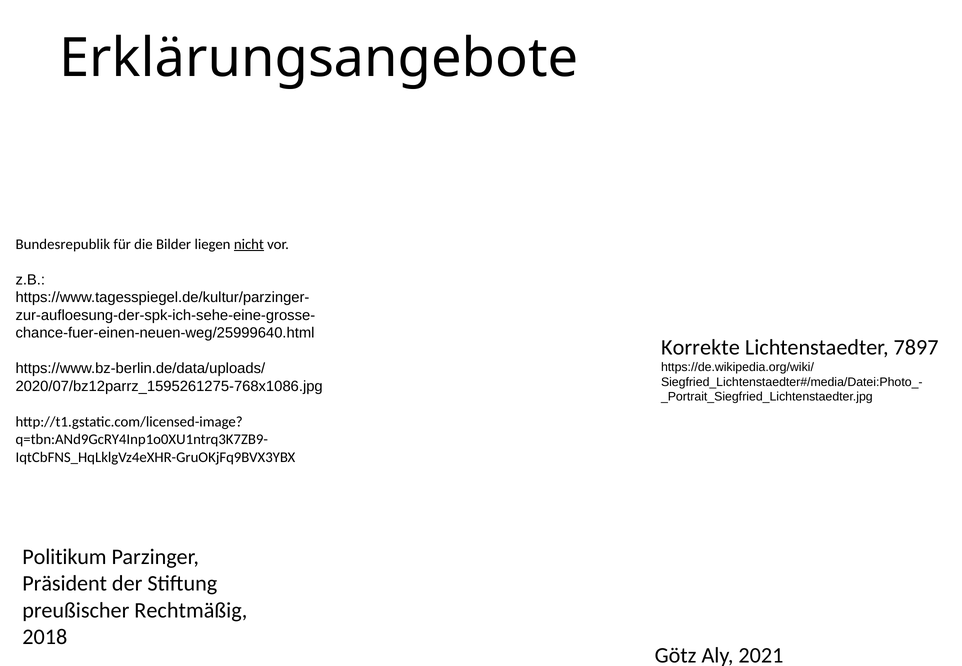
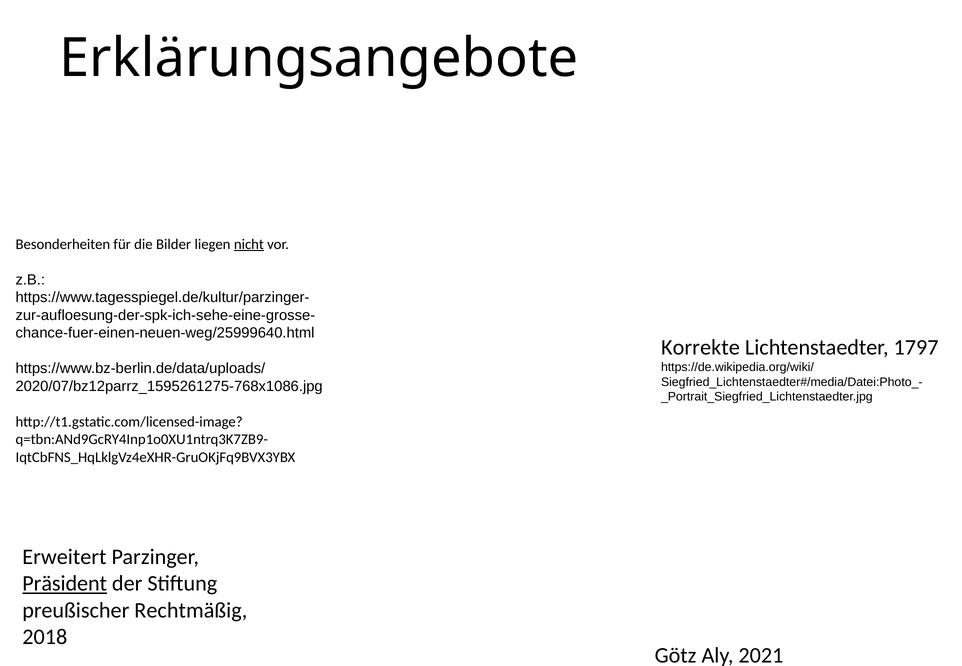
Bundesrepublik: Bundesrepublik -> Besonderheiten (63, 244)
7897: 7897 -> 1797 (916, 347)
Politikum: Politikum -> Erweitert (64, 557)
Präsident underline: none -> present (65, 584)
